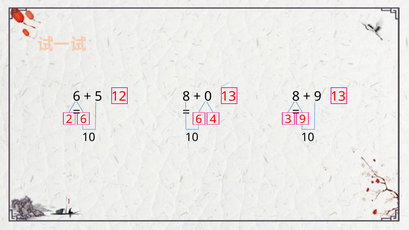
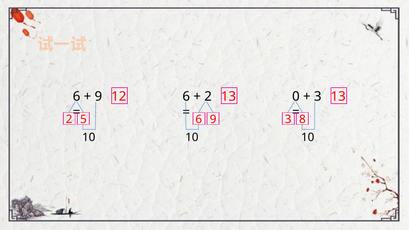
5: 5 -> 9 (98, 97)
12 8: 8 -> 6 (186, 97)
0: 0 -> 2 (208, 97)
13 8: 8 -> 0 (296, 97)
9: 9 -> 3 (318, 97)
2 6: 6 -> 5 (83, 119)
6 4: 4 -> 9 (213, 119)
3 9: 9 -> 8 (302, 119)
